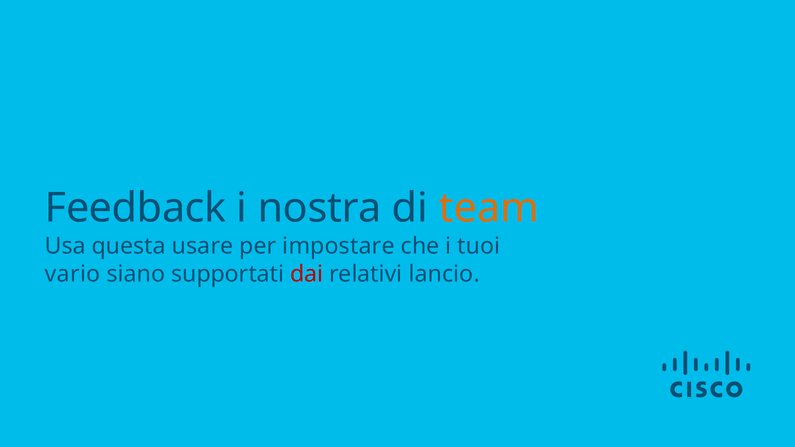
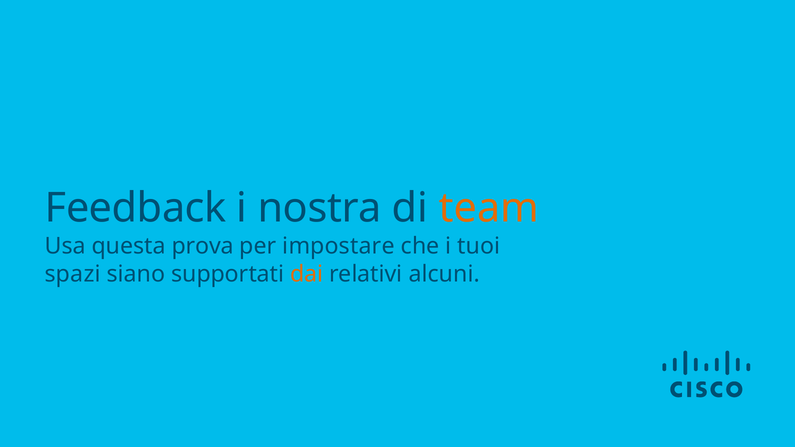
usare: usare -> prova (203, 246)
vario: vario -> spazi (73, 274)
dai colour: red -> orange (307, 274)
lancio: lancio -> alcuni (444, 274)
